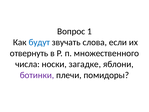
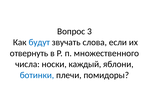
1: 1 -> 3 (89, 31)
загадке: загадке -> каждый (85, 64)
ботинки colour: purple -> blue (37, 75)
